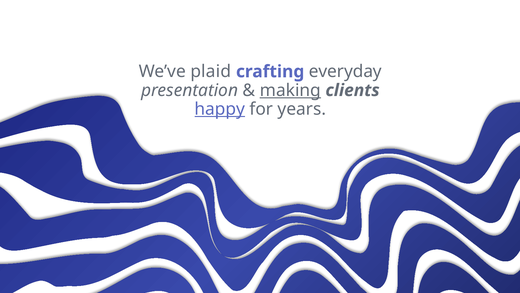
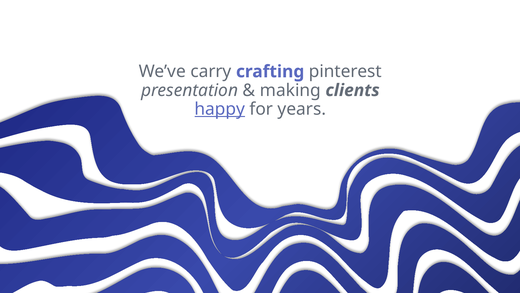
plaid: plaid -> carry (211, 71)
everyday: everyday -> pinterest (345, 71)
making underline: present -> none (290, 90)
